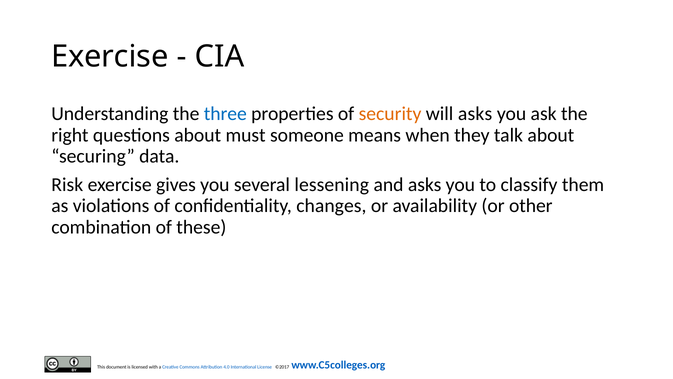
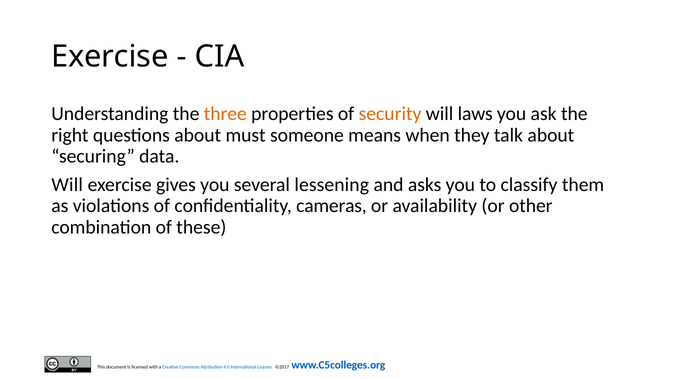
three colour: blue -> orange (225, 114)
will asks: asks -> laws (475, 114)
Risk: Risk -> Will (67, 184)
changes: changes -> cameras (331, 206)
